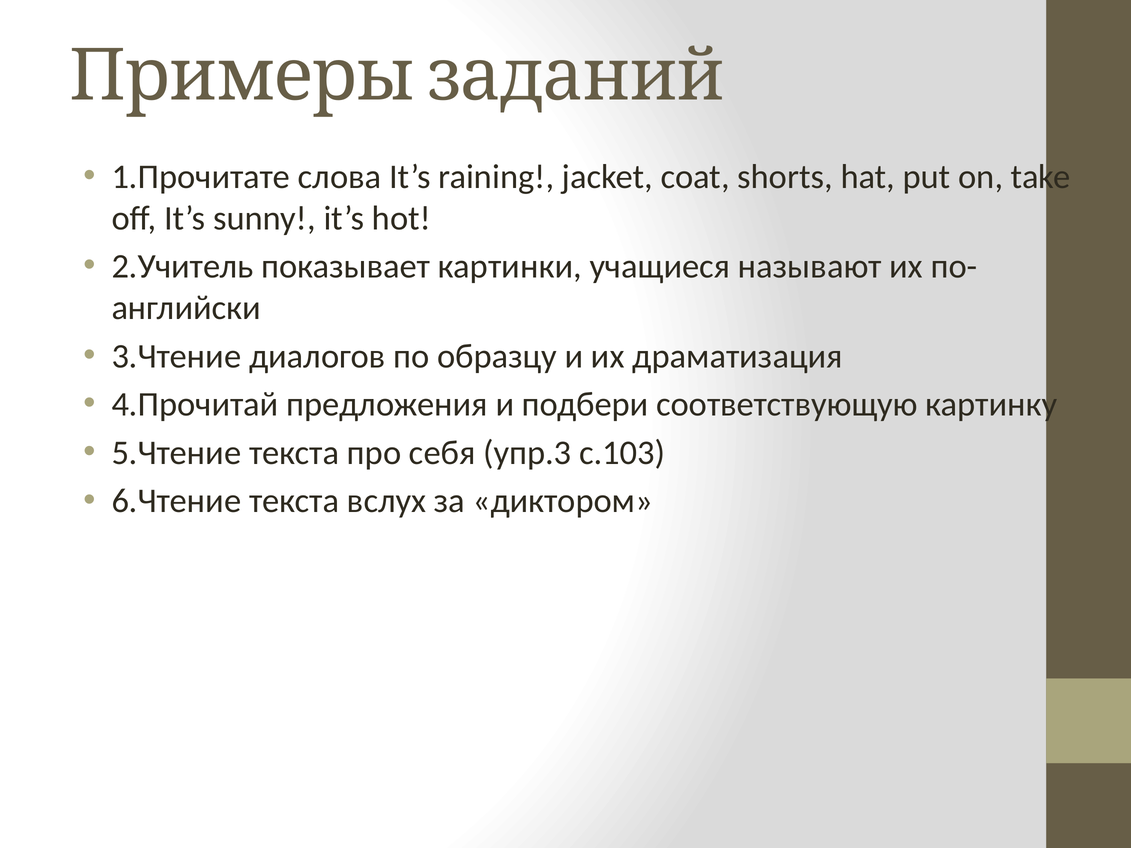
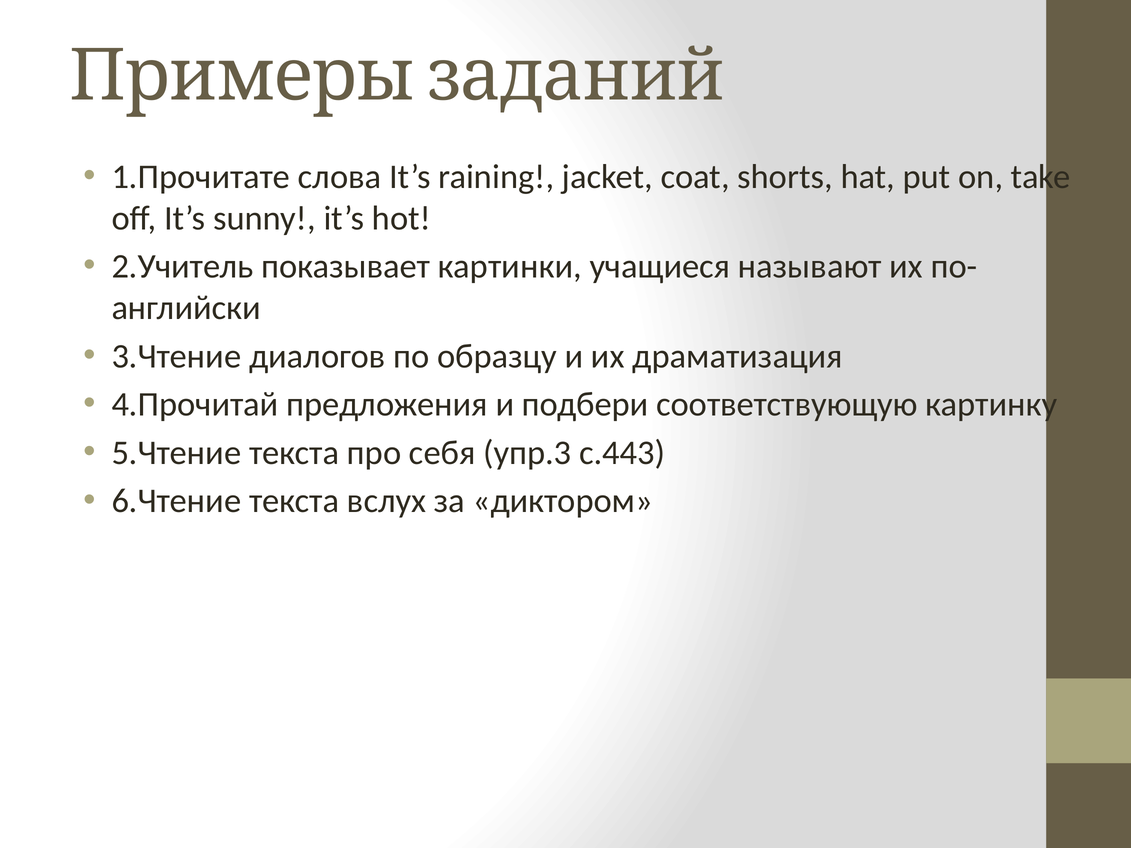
с.103: с.103 -> с.443 (622, 453)
